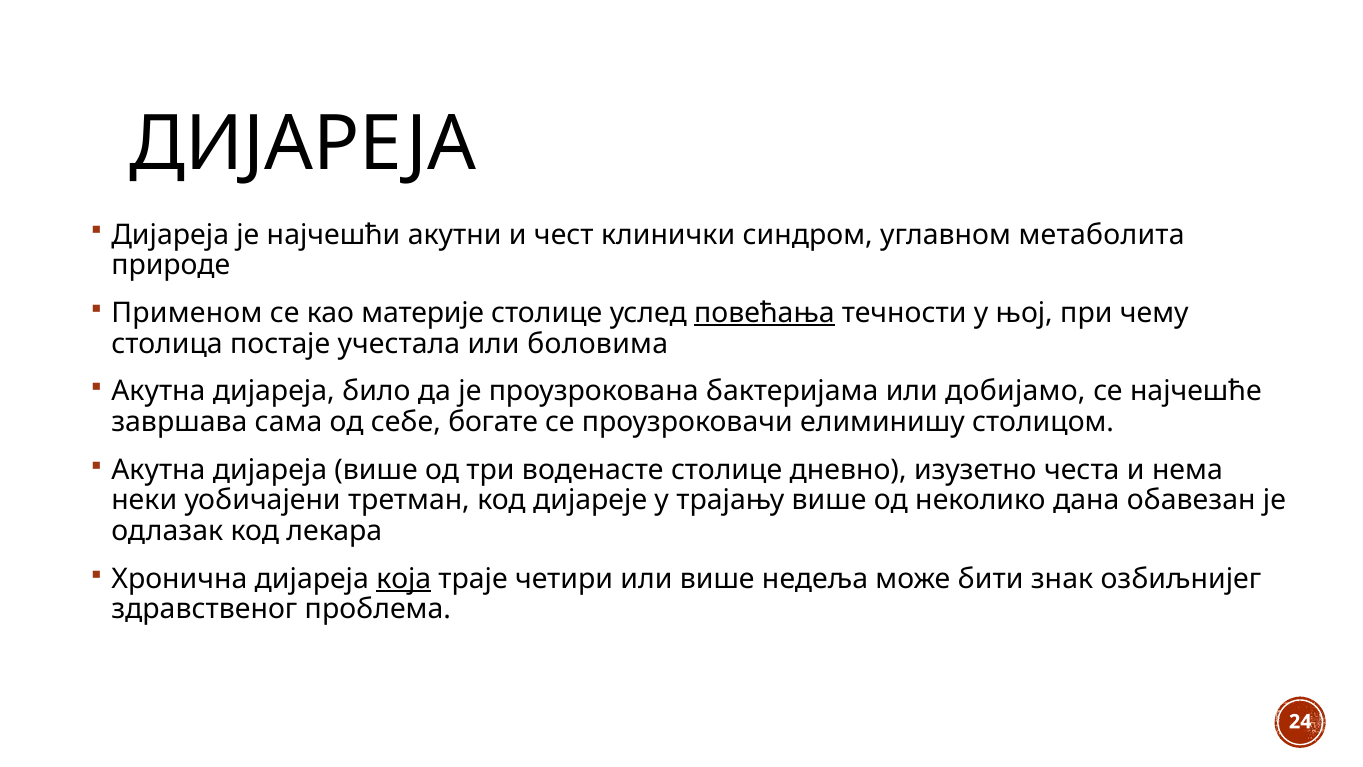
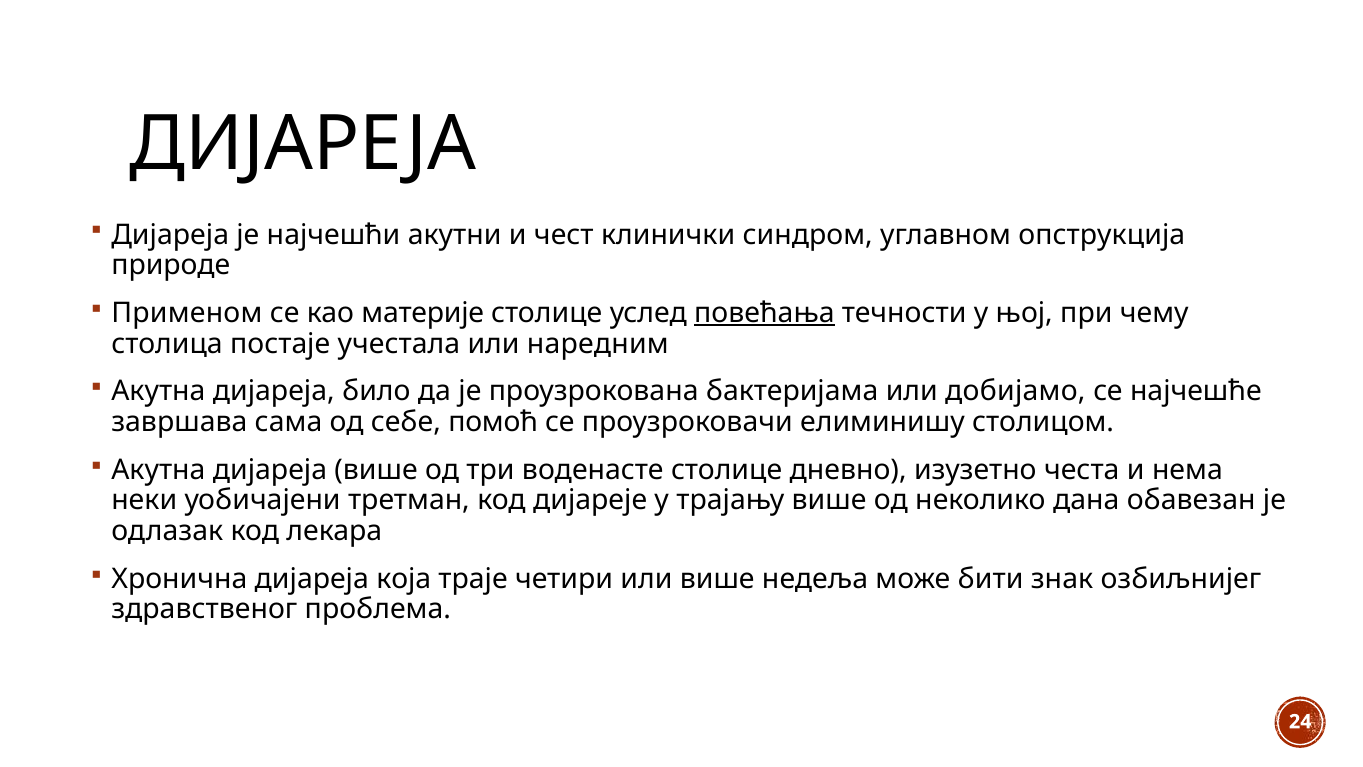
метаболита: метаболита -> опструкција (1102, 235)
боловима: боловима -> наредним (598, 344)
богате: богате -> помоћ (493, 422)
која underline: present -> none (404, 579)
